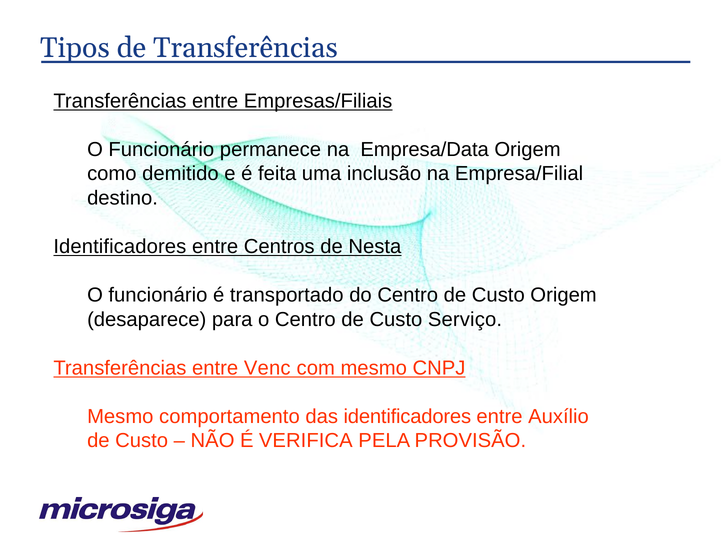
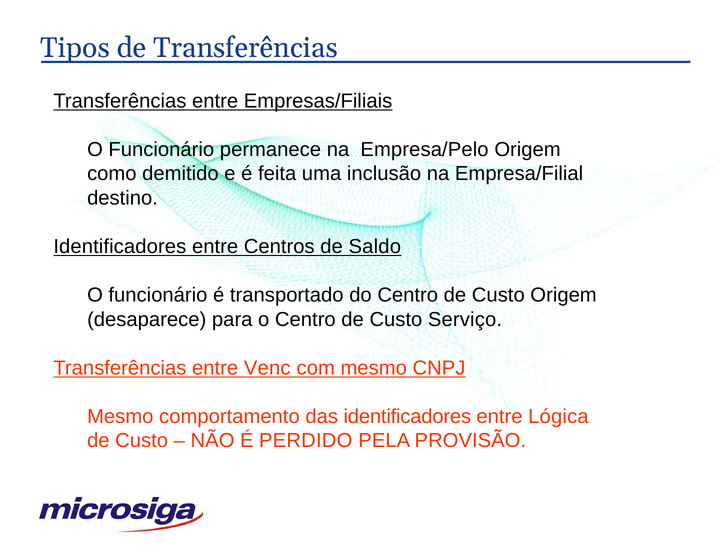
Empresa/Data: Empresa/Data -> Empresa/Pelo (425, 149)
Nesta: Nesta -> Saldo (375, 247)
Auxílio: Auxílio -> Lógica (558, 417)
VERIFICA: VERIFICA -> PERDIDO (306, 441)
